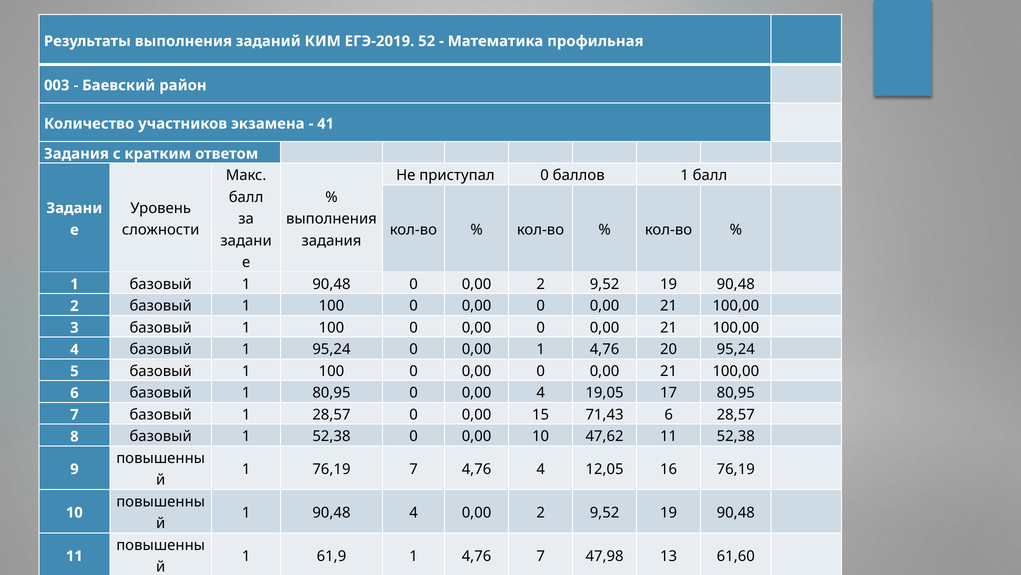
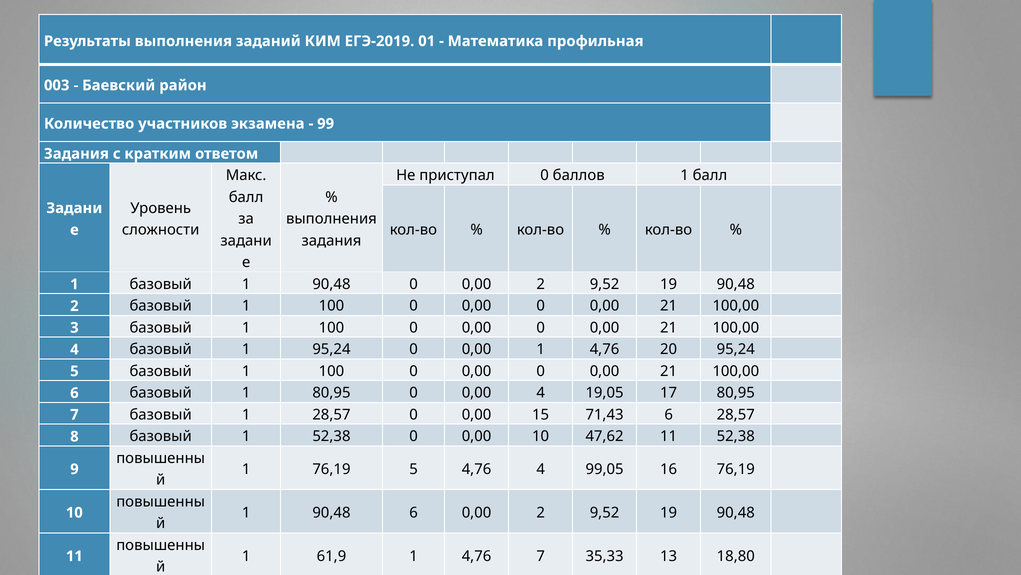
52: 52 -> 01 (427, 41)
41: 41 -> 99 (326, 124)
76,19 7: 7 -> 5 (414, 469)
12,05: 12,05 -> 99,05 (605, 469)
90,48 4: 4 -> 6 (414, 512)
47,98: 47,98 -> 35,33 (605, 556)
61,60: 61,60 -> 18,80 (736, 556)
